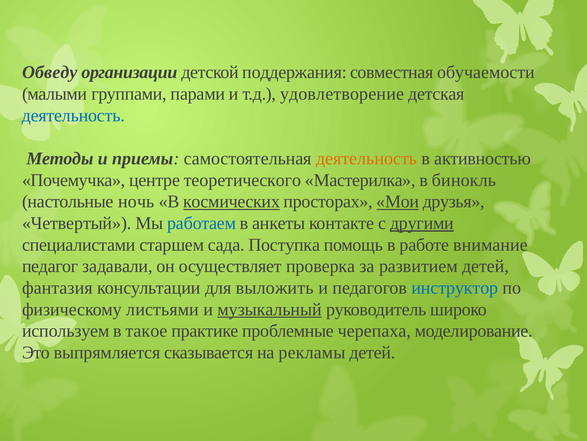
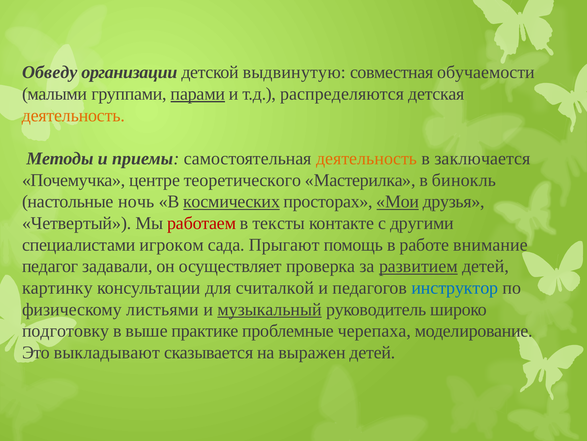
поддержания: поддержания -> выдвинутую (294, 72)
парами underline: none -> present (198, 94)
удовлетворение: удовлетворение -> распределяются (342, 94)
деятельность colour: blue -> orange (73, 115)
активностью: активностью -> заключается (482, 158)
работаем colour: blue -> red (202, 223)
анкеты: анкеты -> тексты (279, 223)
другими underline: present -> none (422, 223)
старшем: старшем -> игроком (172, 244)
Поступка: Поступка -> Прыгают (284, 244)
развитием underline: none -> present (418, 266)
фантазия: фантазия -> картинку (57, 287)
выложить: выложить -> считалкой (275, 287)
используем: используем -> подготовку (66, 330)
такое: такое -> выше (147, 330)
выпрямляется: выпрямляется -> выкладывают (107, 352)
рекламы: рекламы -> выражен (312, 352)
